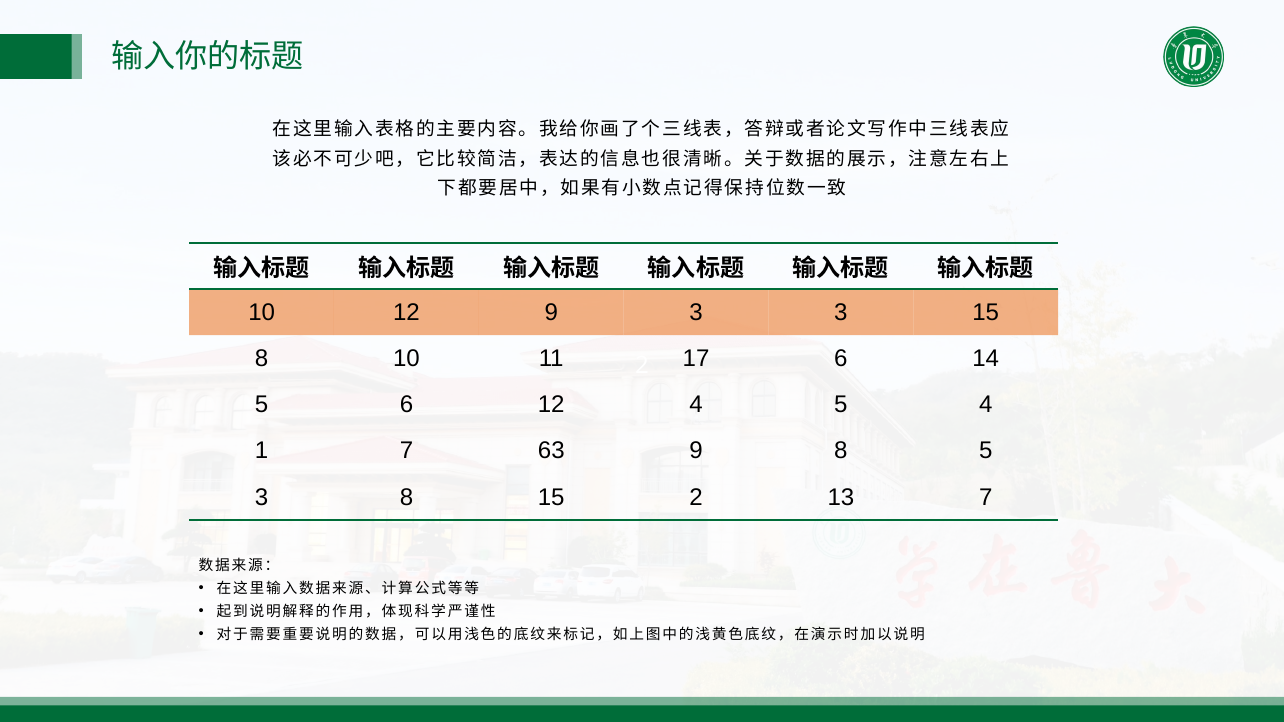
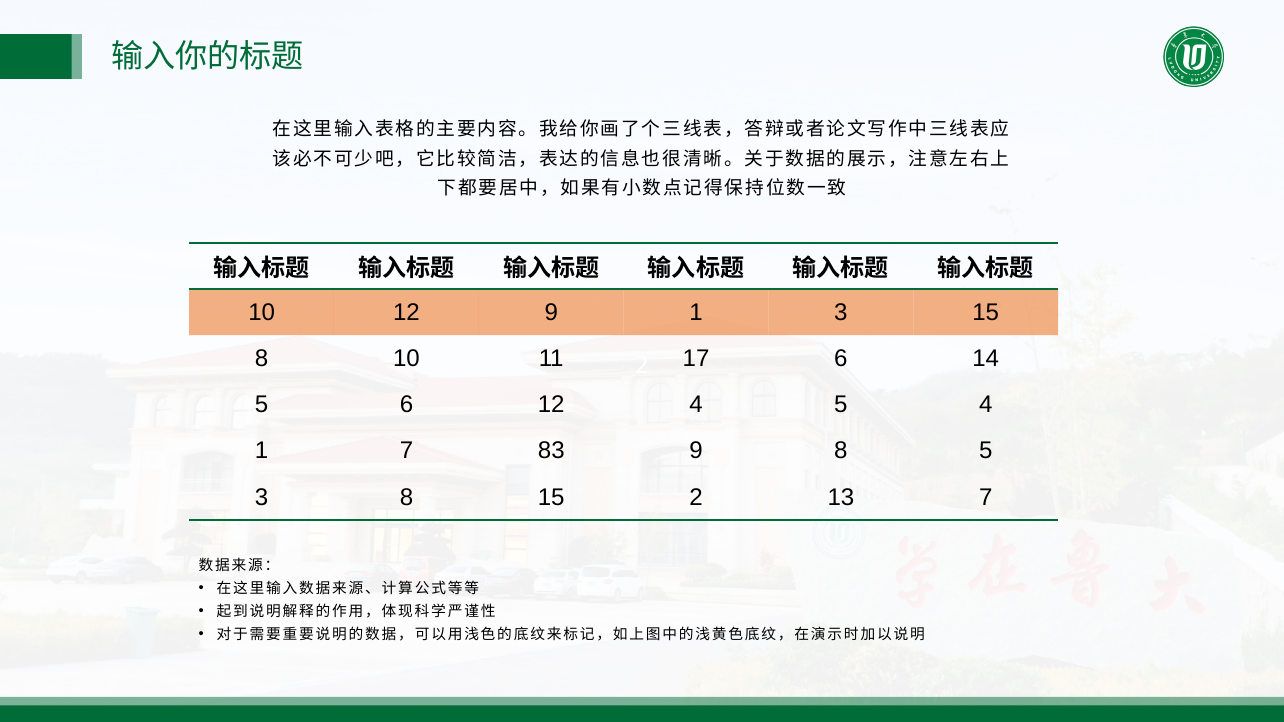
9 3: 3 -> 1 (696, 313)
63: 63 -> 83 (551, 451)
